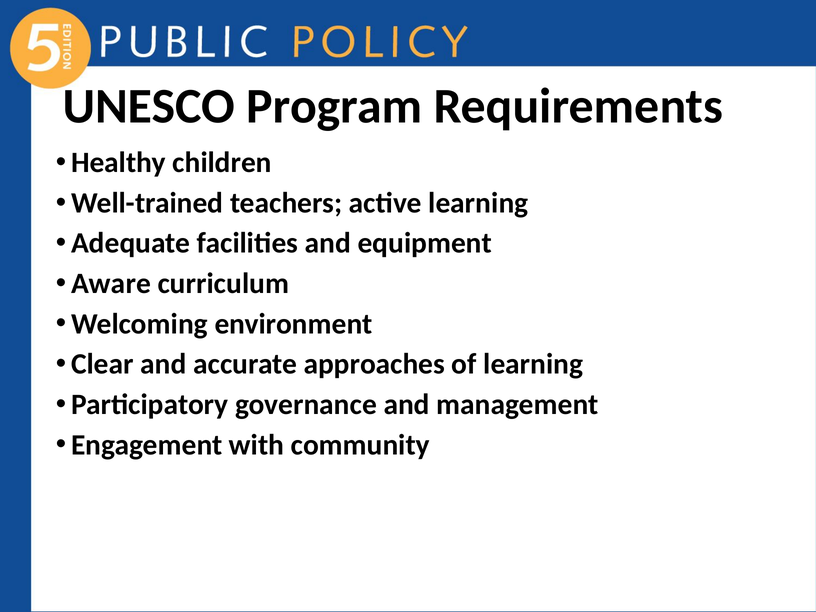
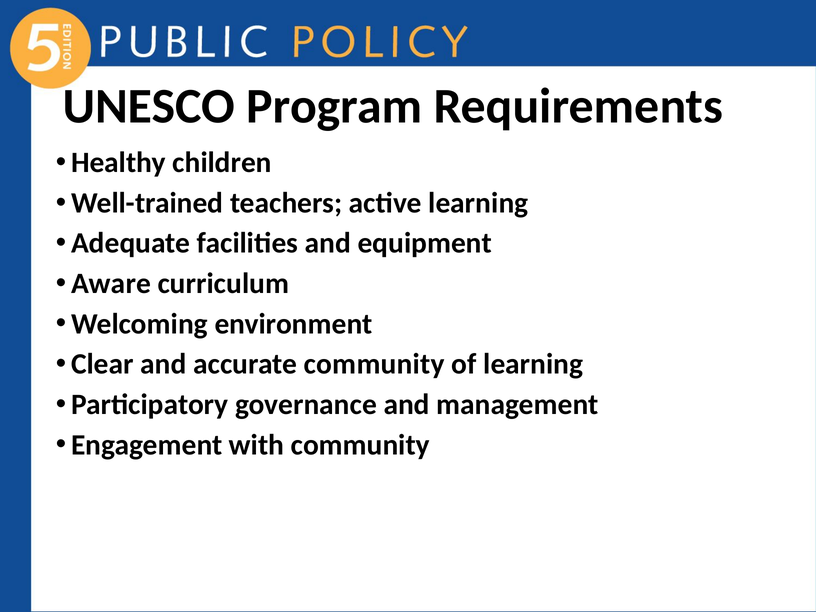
accurate approaches: approaches -> community (374, 364)
